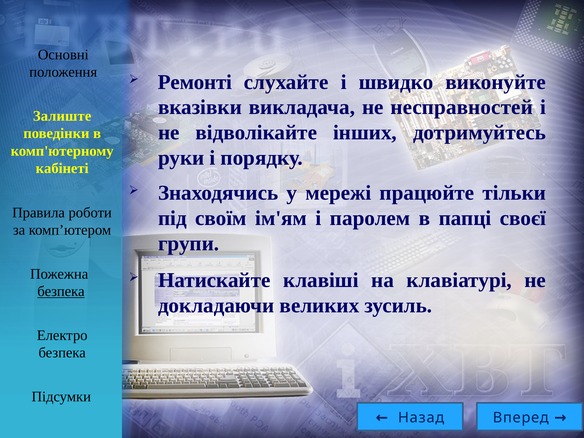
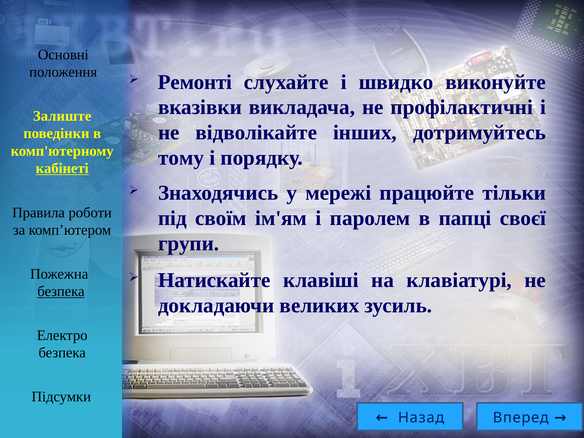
несправностей: несправностей -> профілактичні (462, 107)
руки: руки -> тому (181, 158)
кабінеті underline: none -> present (62, 168)
